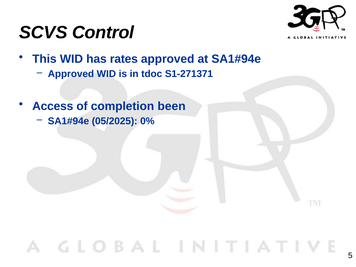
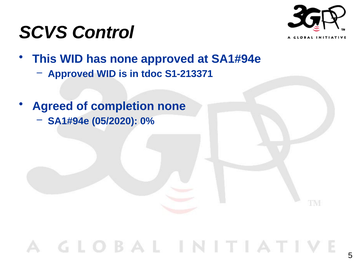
has rates: rates -> none (124, 59)
S1-271371: S1-271371 -> S1-213371 (189, 74)
Access: Access -> Agreed (53, 106)
completion been: been -> none (172, 106)
05/2025: 05/2025 -> 05/2020 (115, 121)
